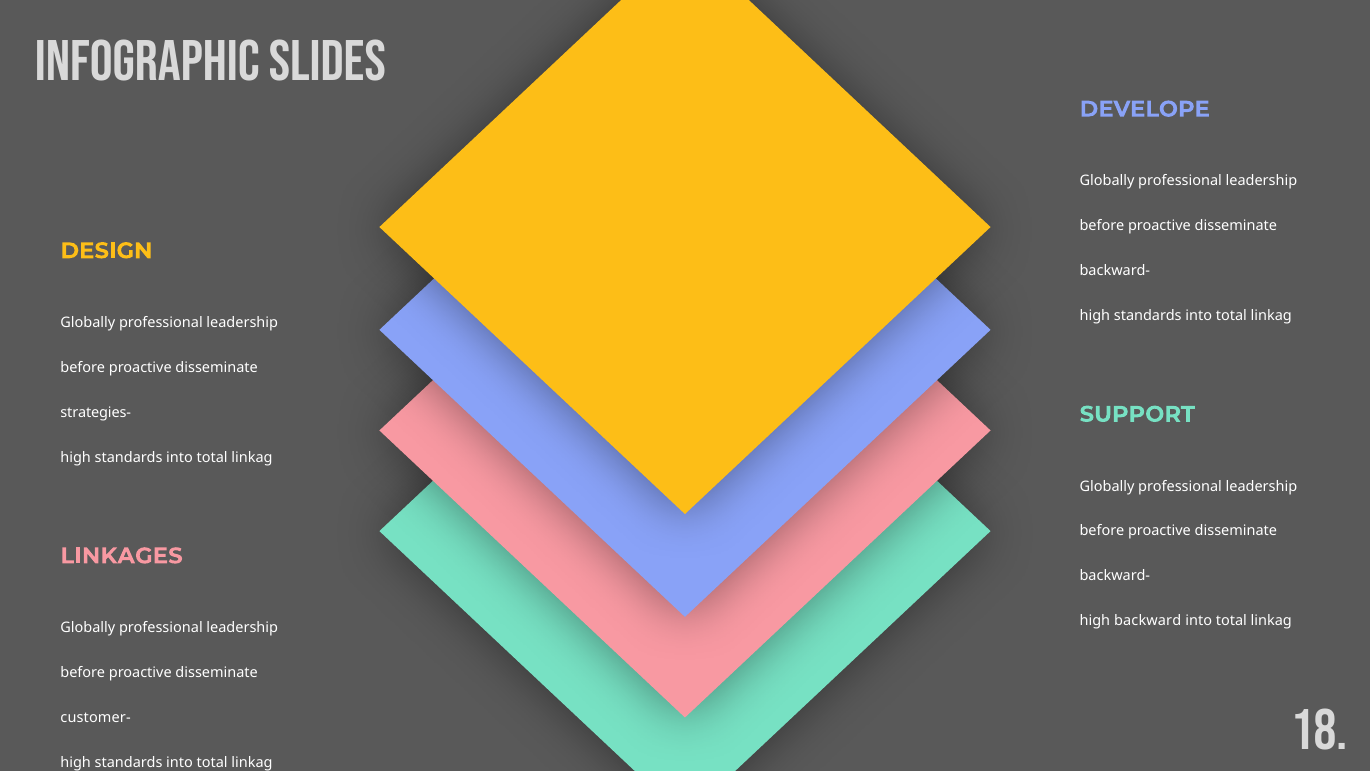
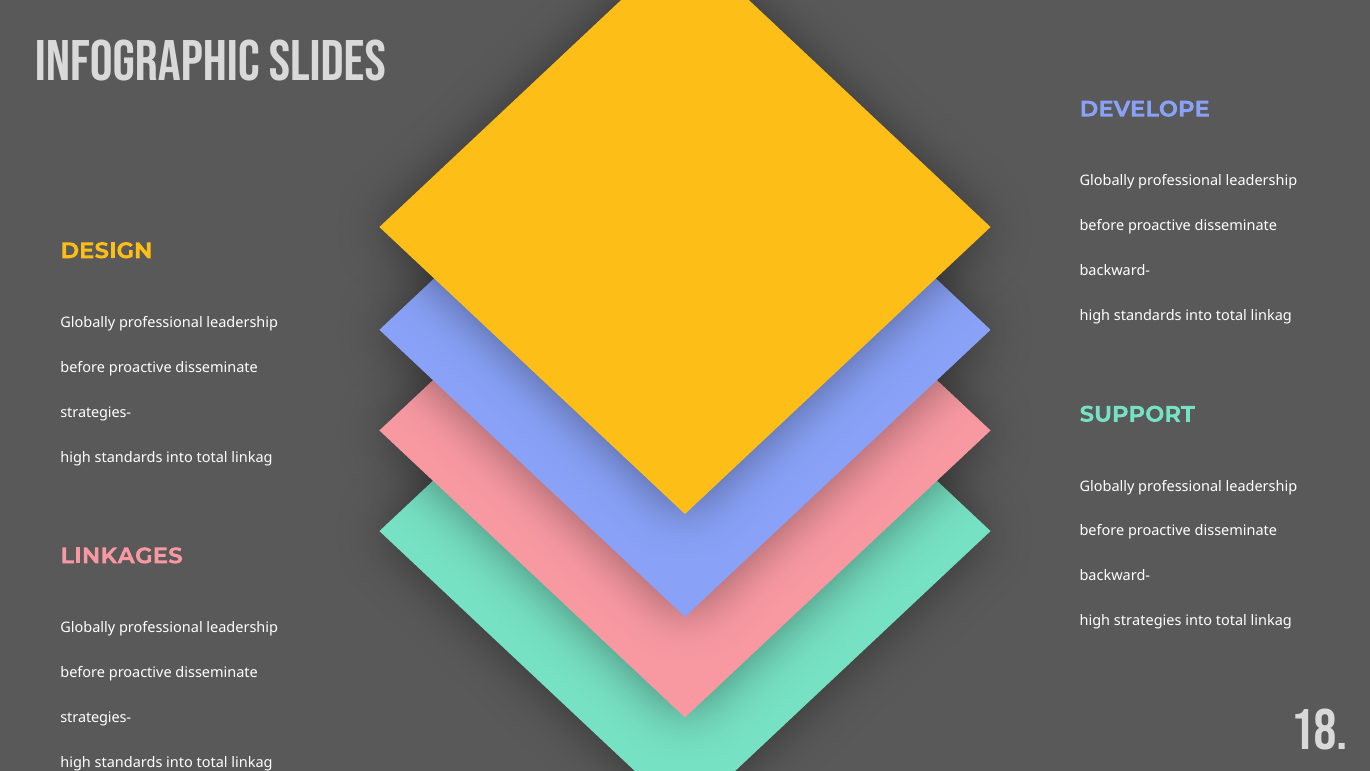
backward: backward -> strategies (1148, 621)
customer-: customer- -> strategies- (96, 718)
